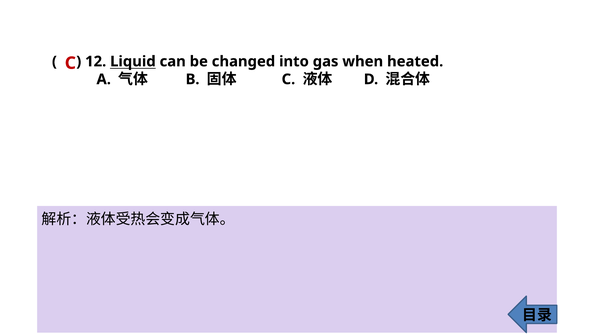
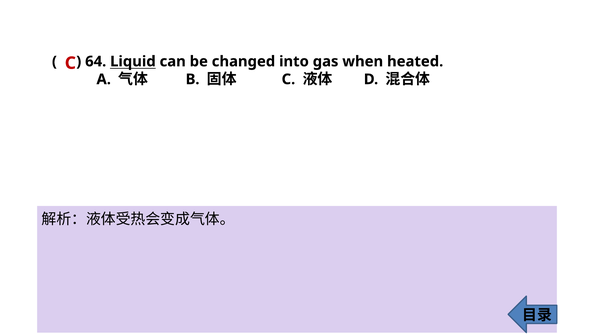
12: 12 -> 64 (96, 61)
